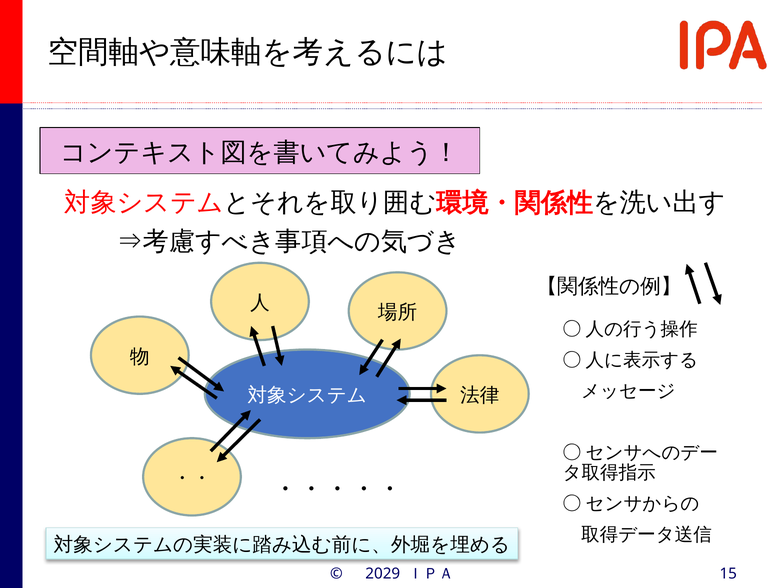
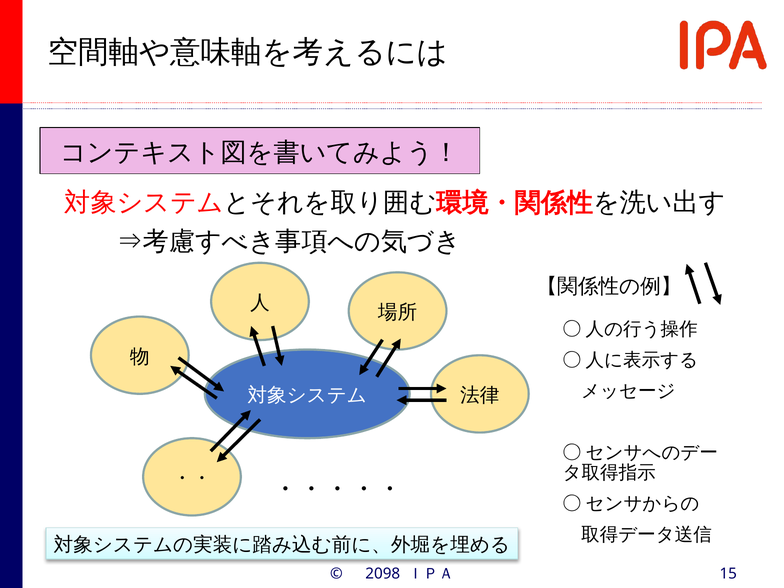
2029: 2029 -> 2098 (383, 574)
